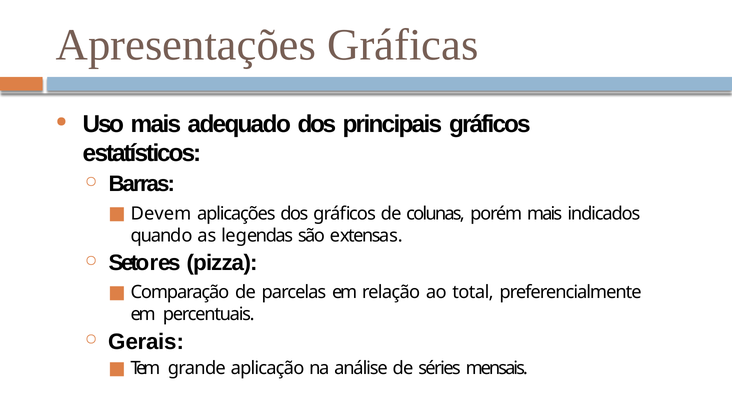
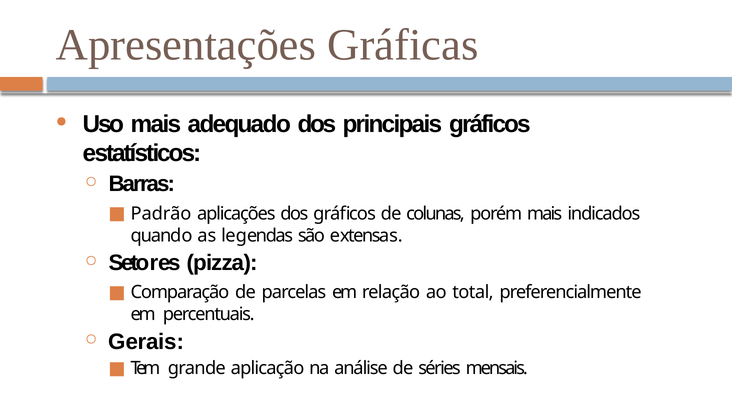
Devem: Devem -> Padrão (161, 214)
